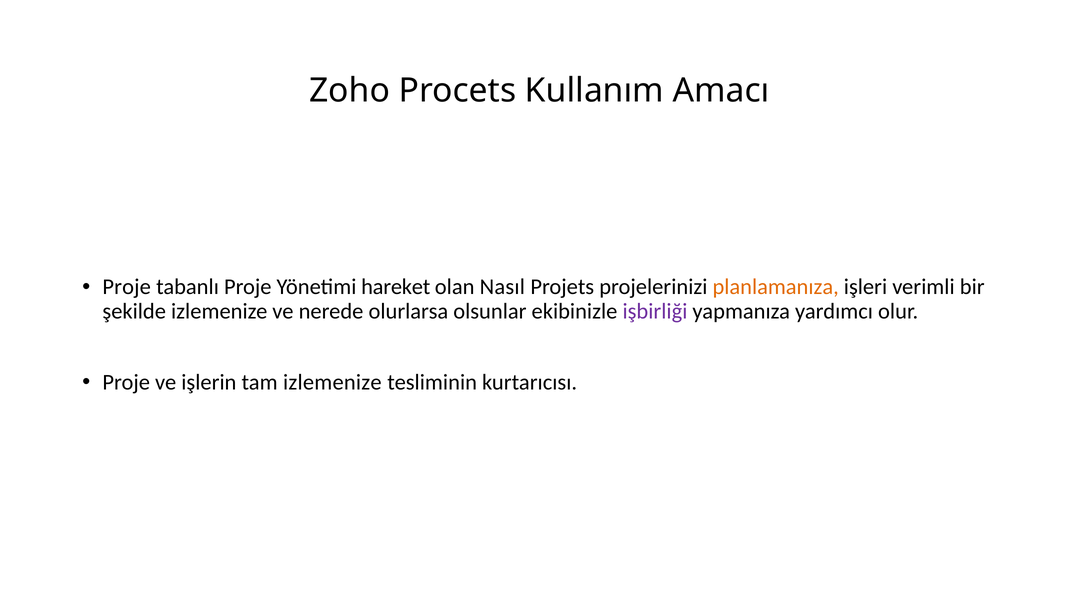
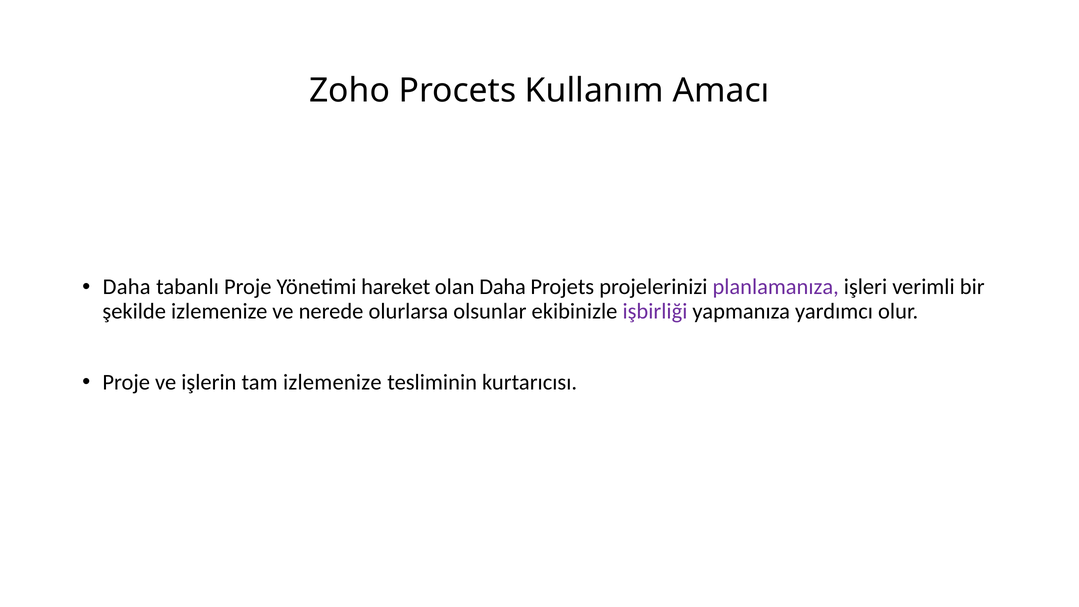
Proje: Proje -> Daha (127, 287)
olan Nasıl: Nasıl -> Daha (503, 287)
planlamanıza colour: orange -> purple (776, 287)
